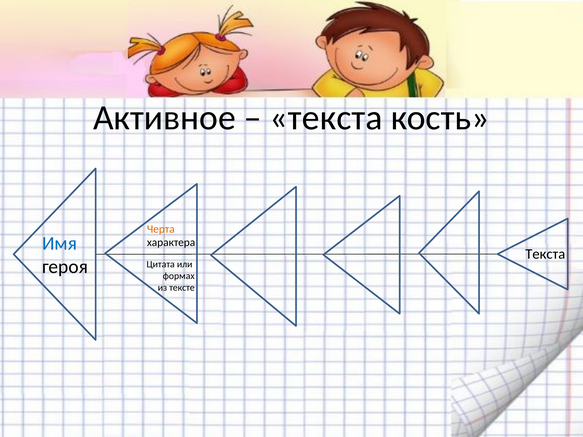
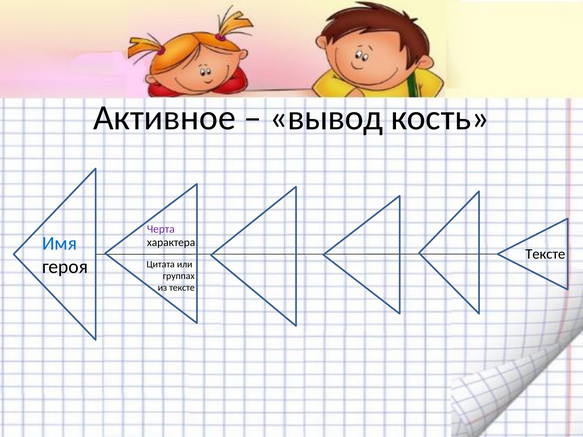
текста: текста -> вывод (326, 118)
Черта colour: orange -> purple (161, 229)
Текста: Текста -> Тексте (545, 254)
формах: формах -> группах (179, 276)
